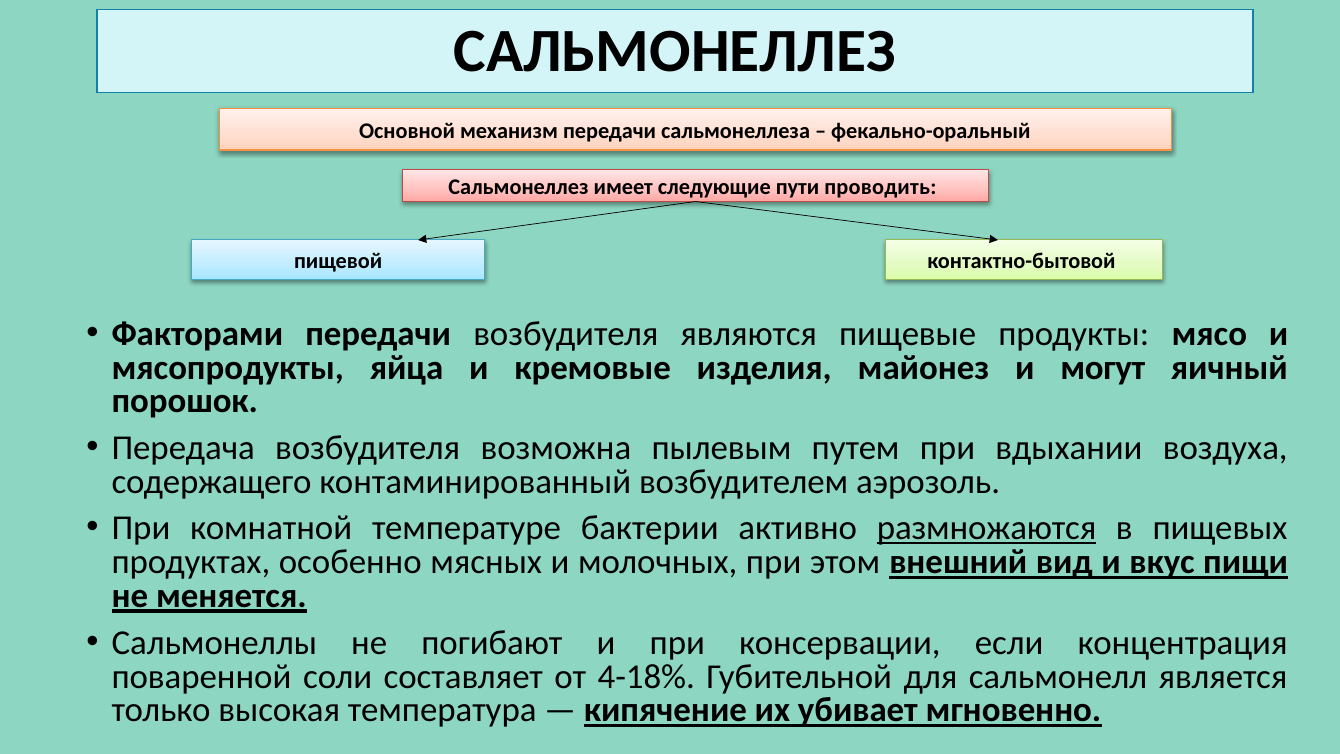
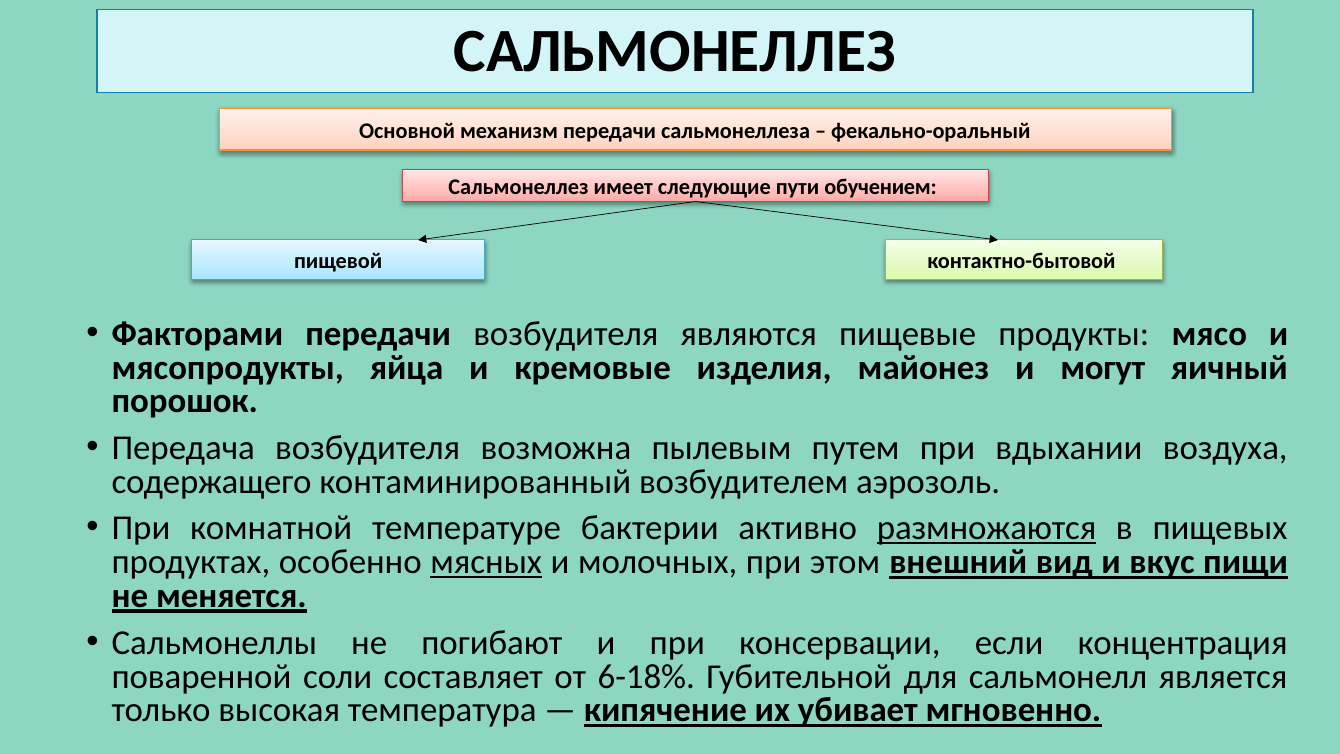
проводить: проводить -> обучением (881, 187)
мясных underline: none -> present (486, 562)
4-18%: 4-18% -> 6-18% (646, 676)
